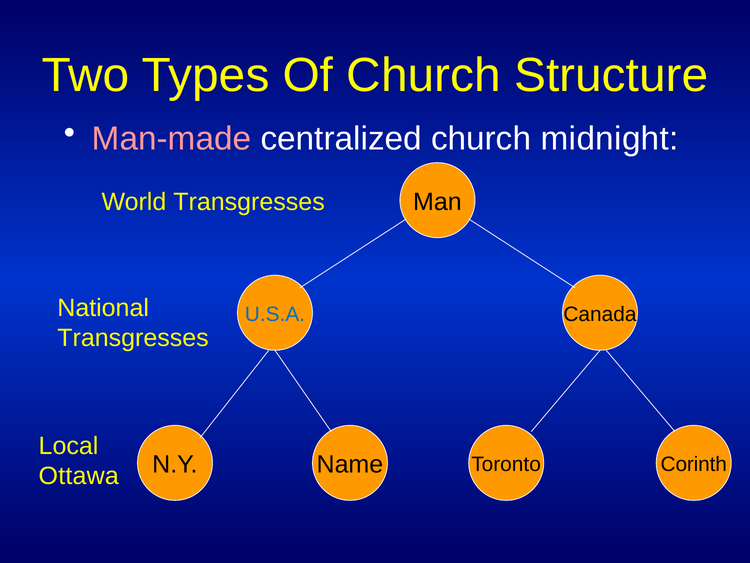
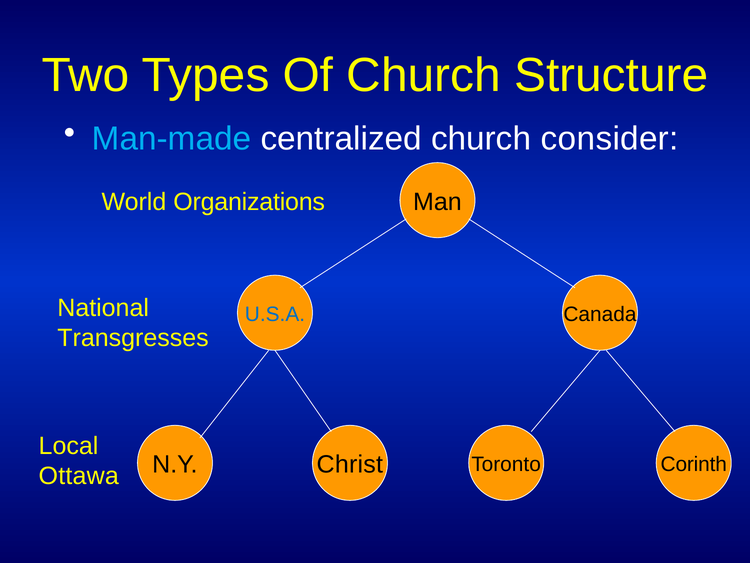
Man-made colour: pink -> light blue (172, 139)
midnight: midnight -> consider (610, 139)
World Transgresses: Transgresses -> Organizations (249, 202)
Name: Name -> Christ (350, 464)
